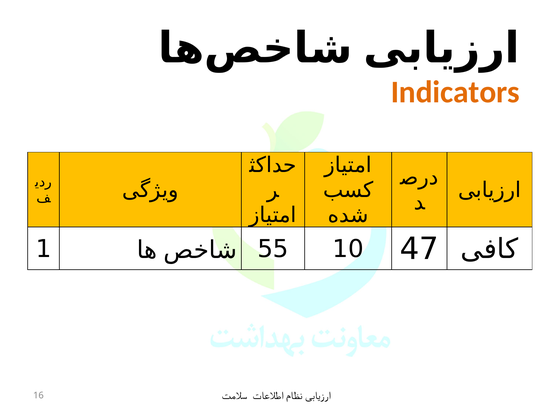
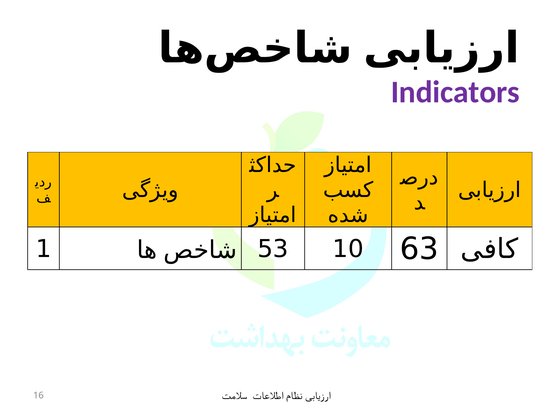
Indicators colour: orange -> purple (455, 92)
55: 55 -> 53 (273, 249)
47: 47 -> 63 (419, 249)
